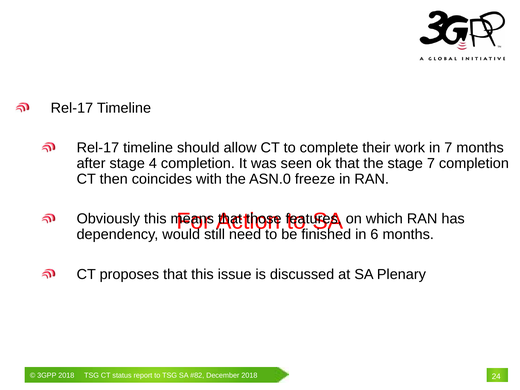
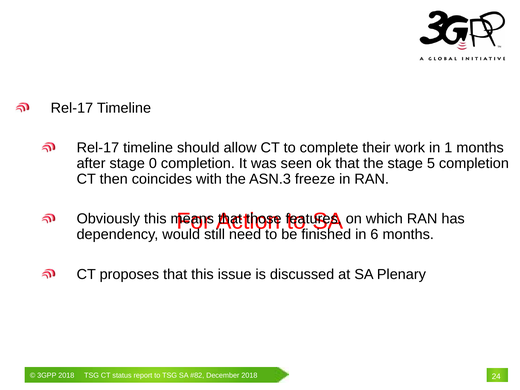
in 7: 7 -> 1 (448, 148)
4: 4 -> 0 (153, 163)
stage 7: 7 -> 5 (431, 163)
ASN.0: ASN.0 -> ASN.3 (270, 179)
